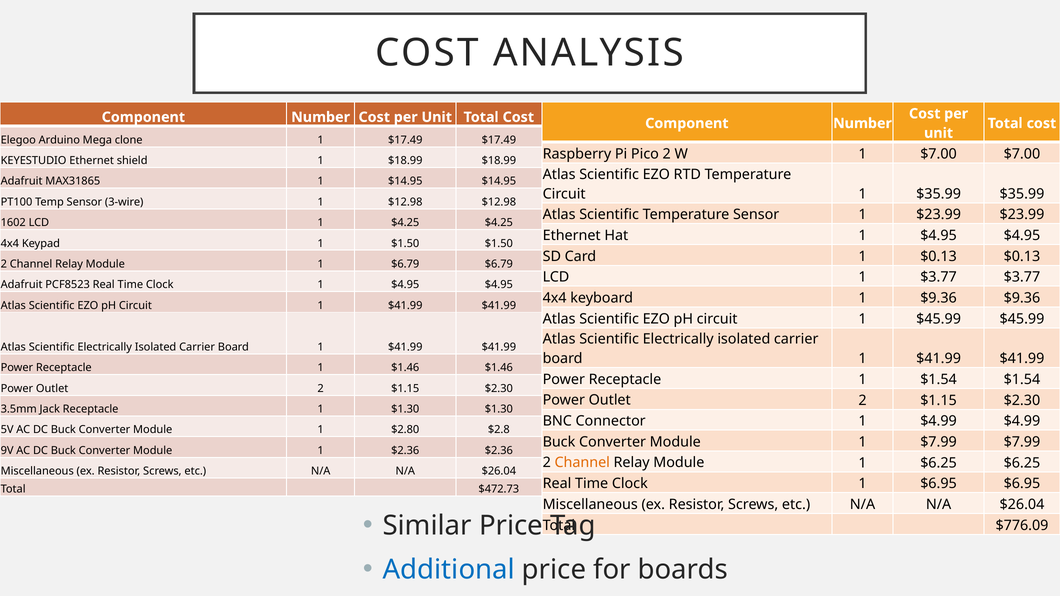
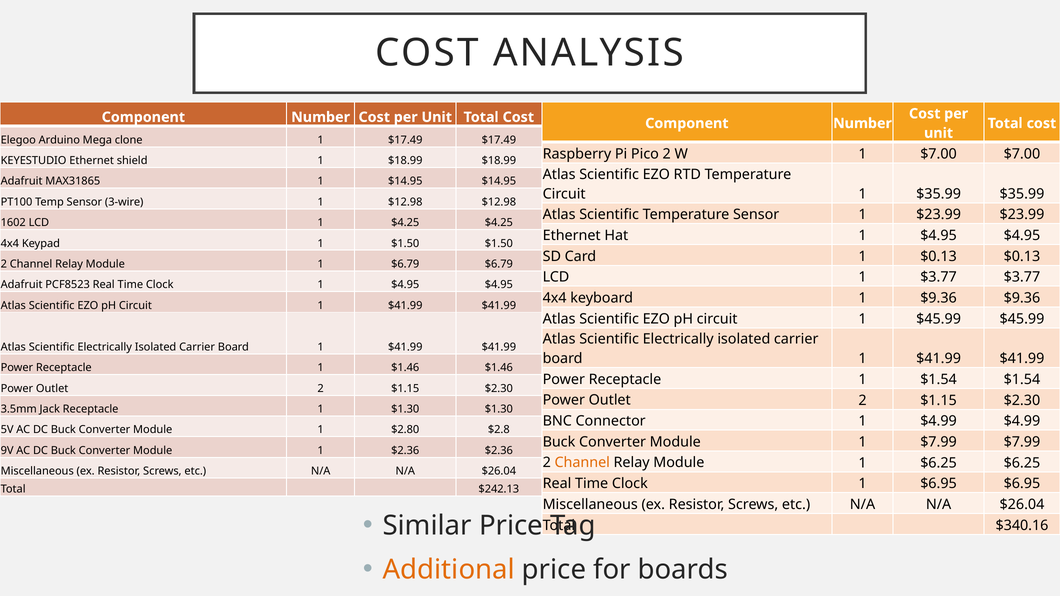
$472.73: $472.73 -> $242.13 (499, 489)
$776.09: $776.09 -> $340.16 (1022, 526)
Additional colour: blue -> orange (449, 570)
